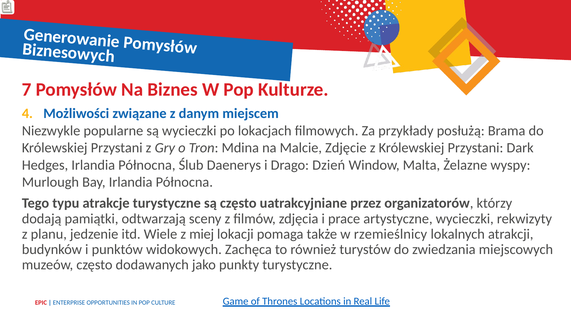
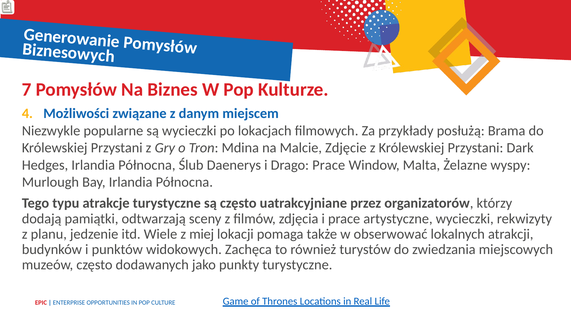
Drago Dzień: Dzień -> Prace (329, 165)
rzemieślnicy: rzemieślnicy -> obserwować (391, 234)
